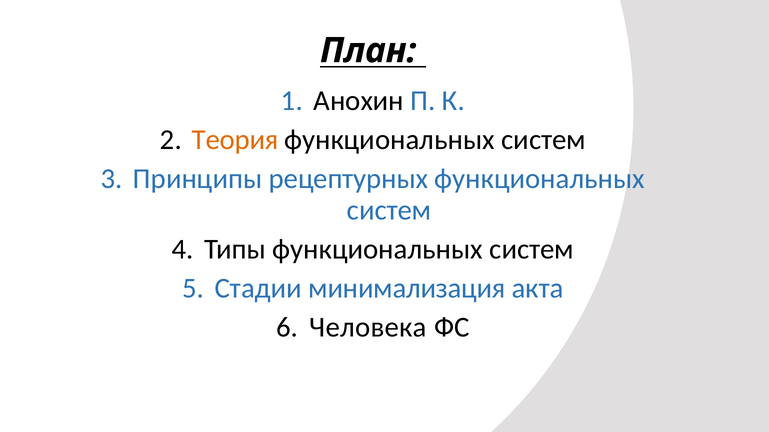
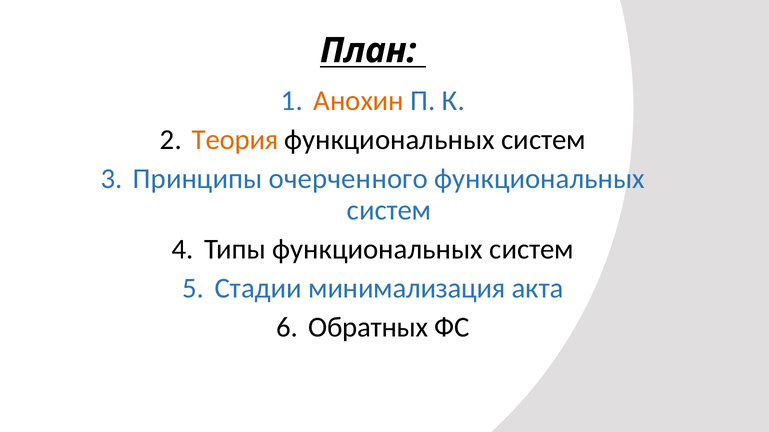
Анохин colour: black -> orange (359, 101)
рецептурных: рецептурных -> очерченного (348, 179)
Человека: Человека -> Обратных (368, 328)
